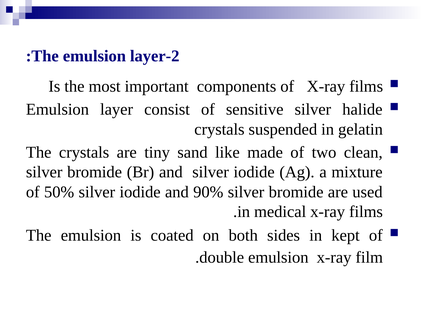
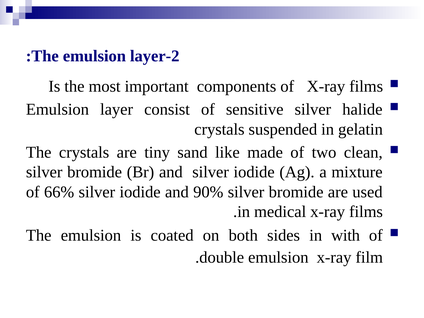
50%: 50% -> 66% (59, 192)
kept: kept -> with (346, 235)
